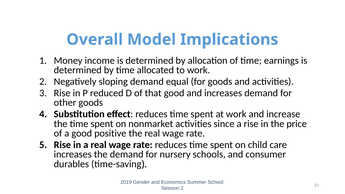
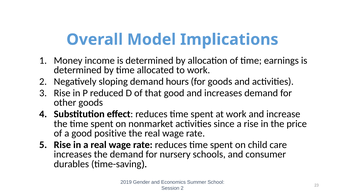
equal: equal -> hours (177, 82)
